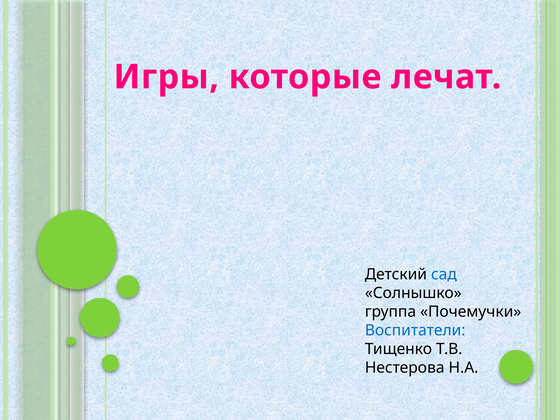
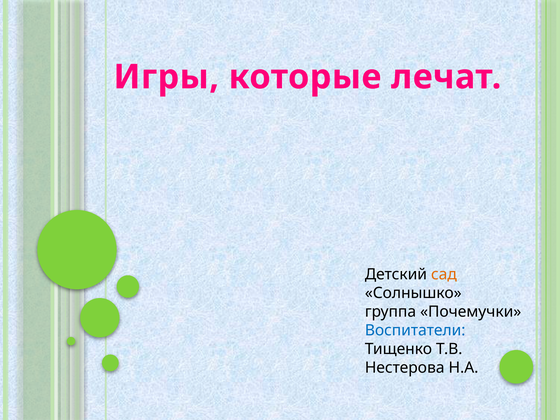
сад colour: blue -> orange (444, 274)
